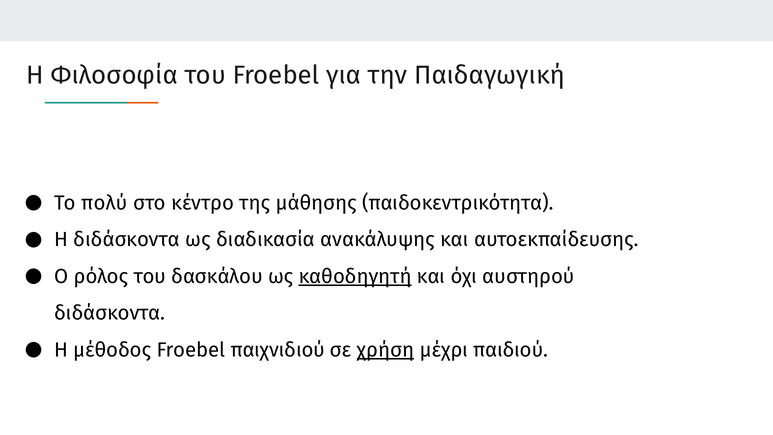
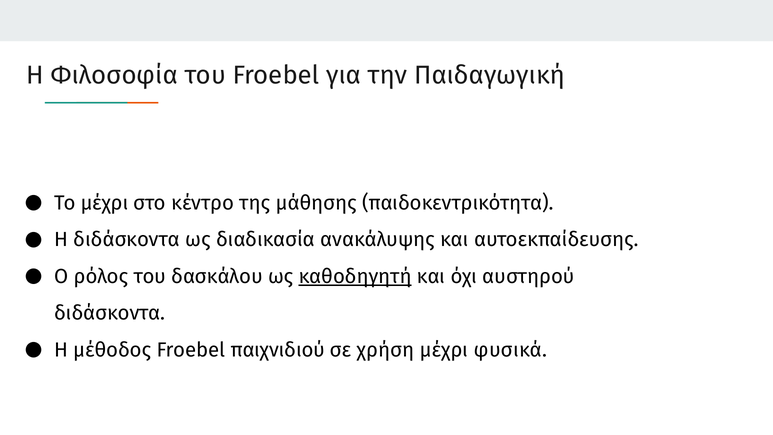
Το πολύ: πολύ -> μέχρι (105, 203)
χρήση underline: present -> none (386, 350)
παιδιού: παιδιού -> φυσικά (511, 350)
